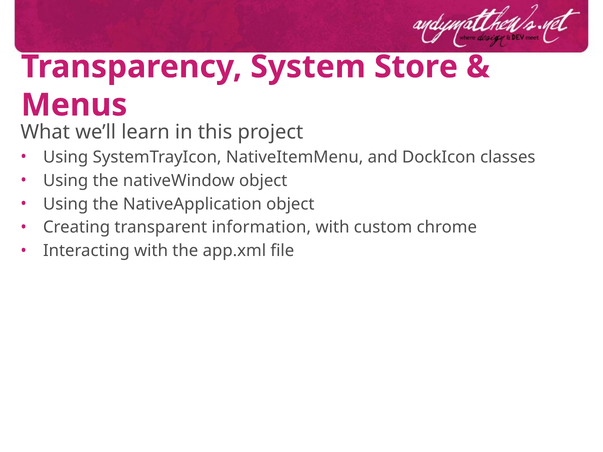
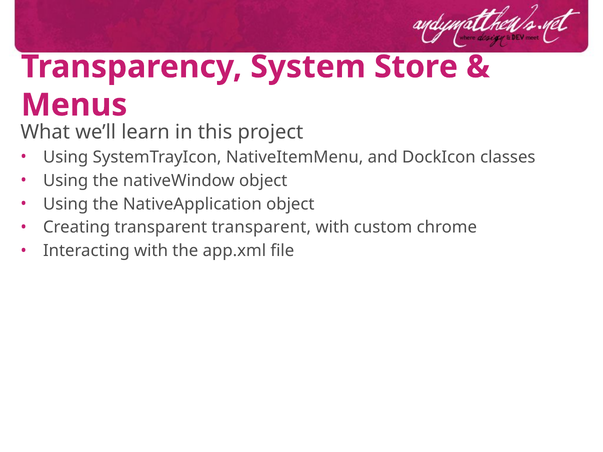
transparent information: information -> transparent (261, 228)
